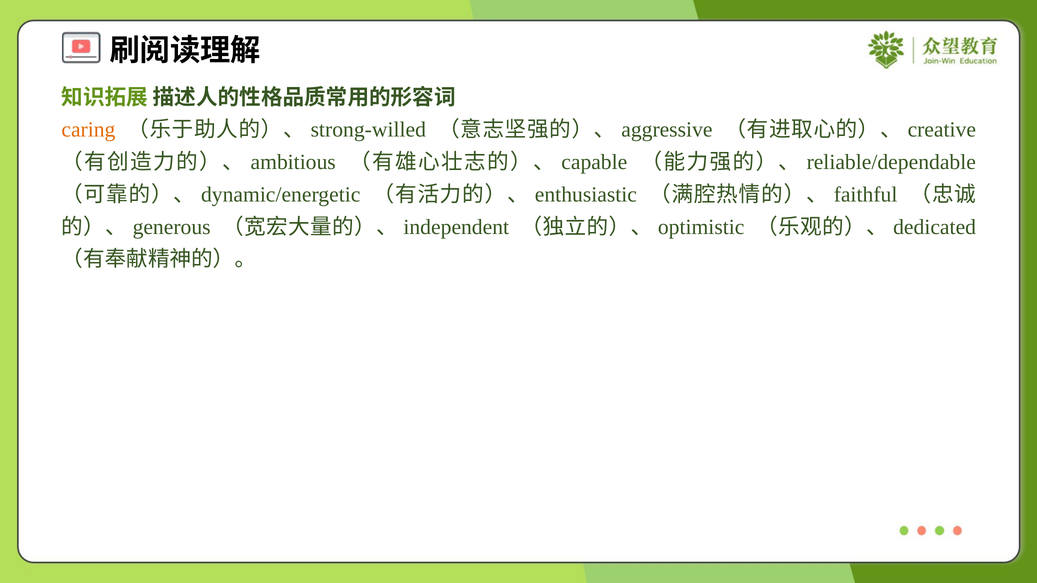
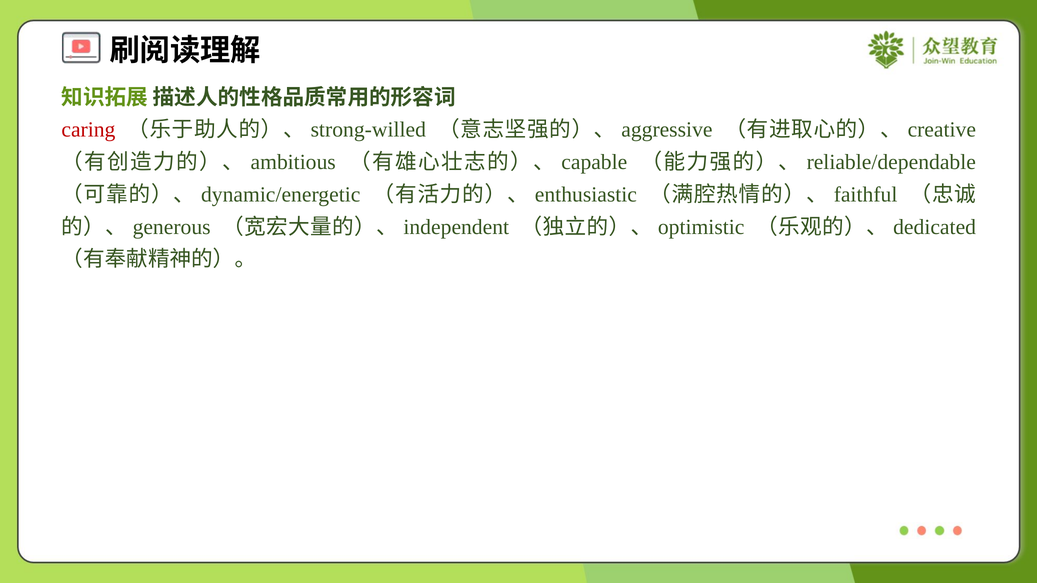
caring colour: orange -> red (88, 130)
